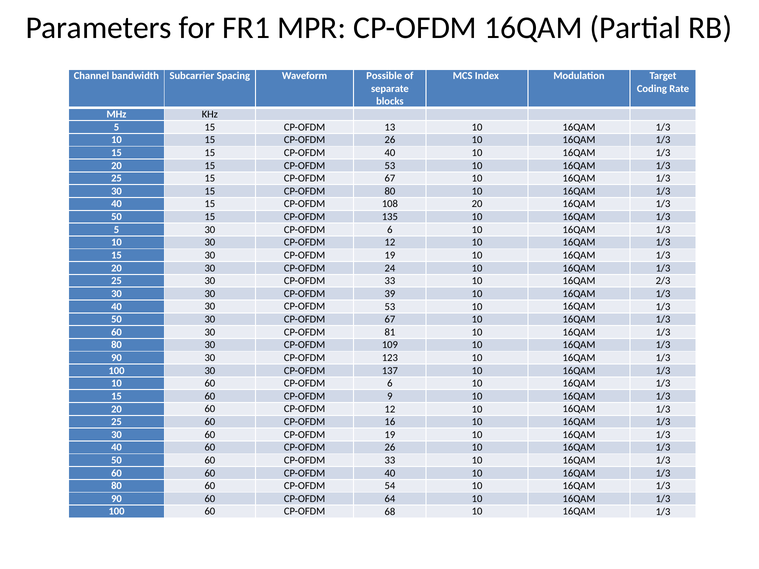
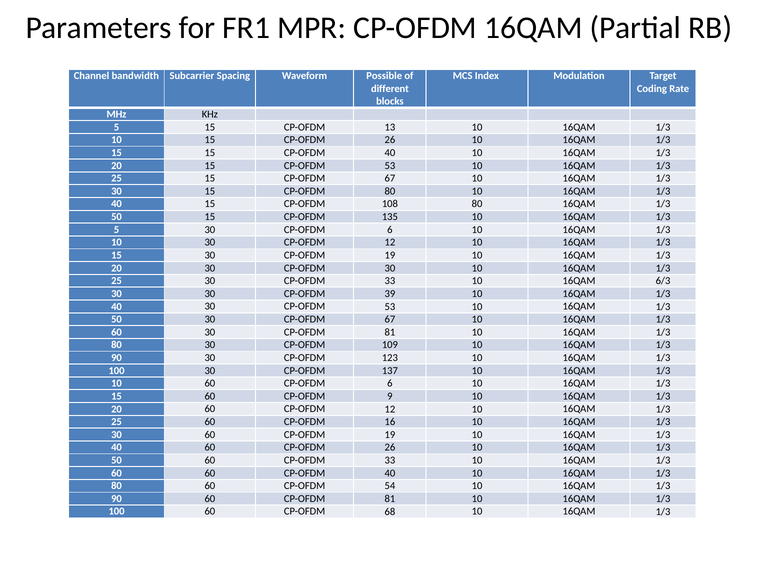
separate: separate -> different (390, 89)
108 20: 20 -> 80 (477, 204)
CP-OFDM 24: 24 -> 30 (390, 268)
2/3: 2/3 -> 6/3 (663, 281)
60 CP-OFDM 64: 64 -> 81 (390, 499)
